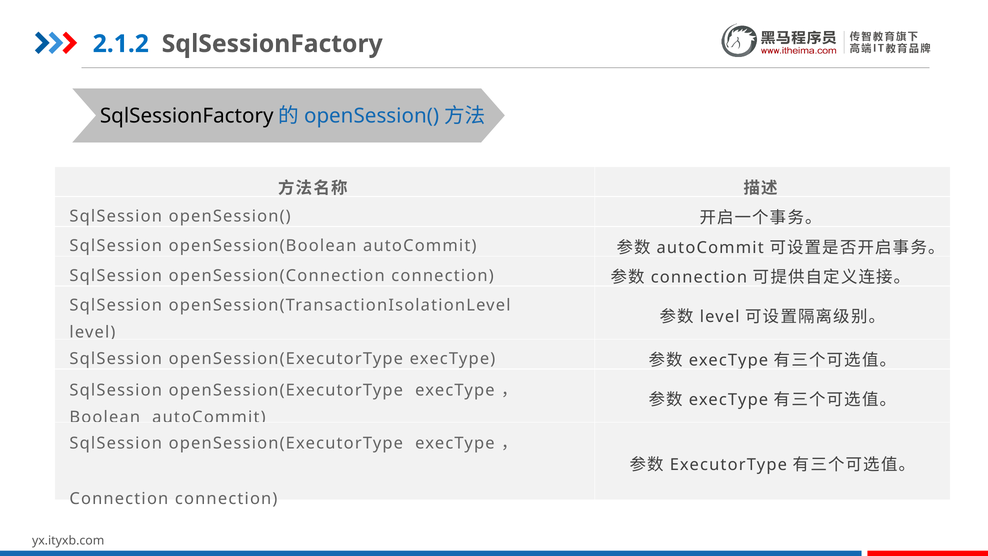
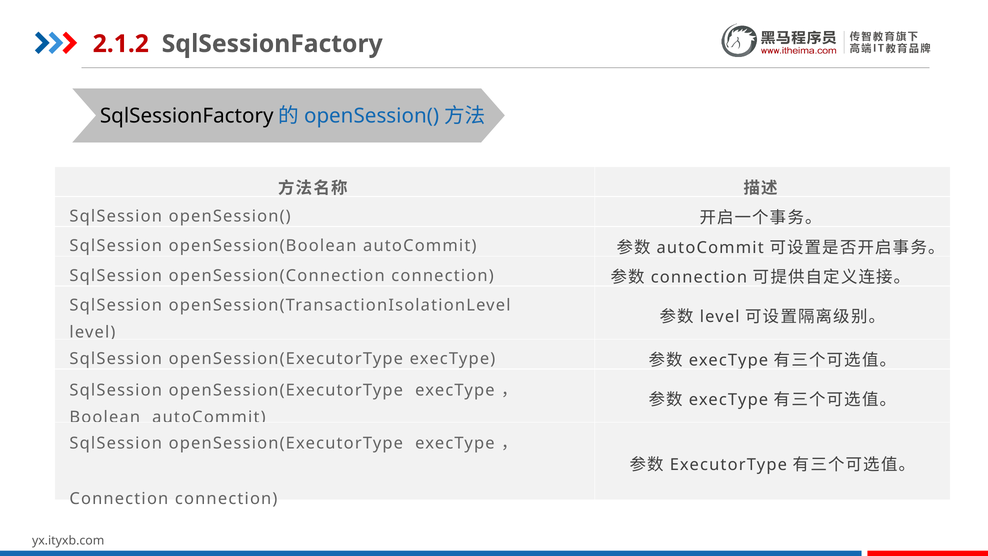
2.1.2 colour: blue -> red (121, 44)
